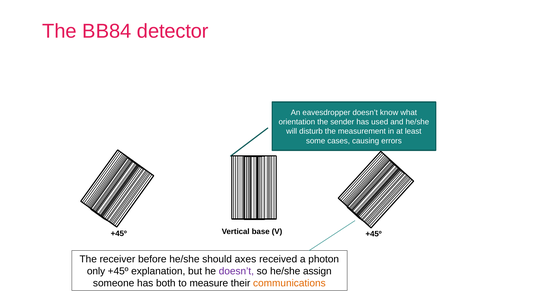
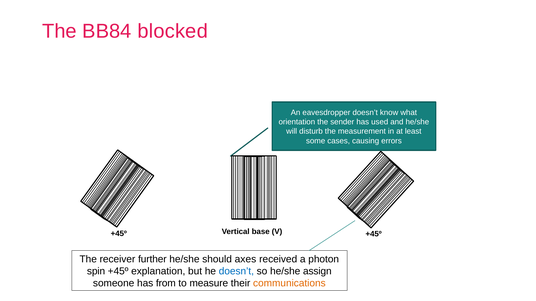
detector: detector -> blocked (173, 31)
before: before -> further (152, 260)
only: only -> spin (96, 272)
doesn’t colour: purple -> blue (236, 272)
both: both -> from (166, 284)
